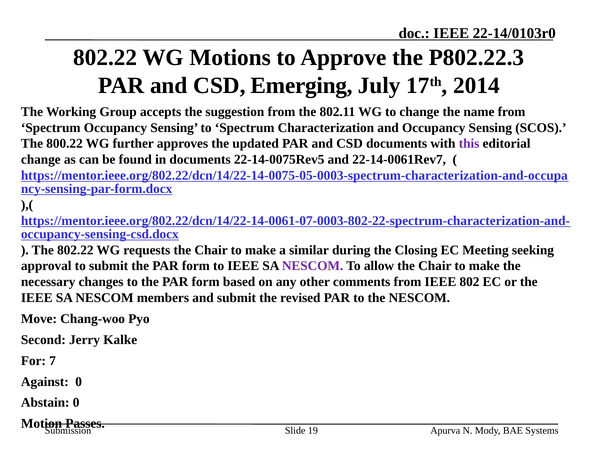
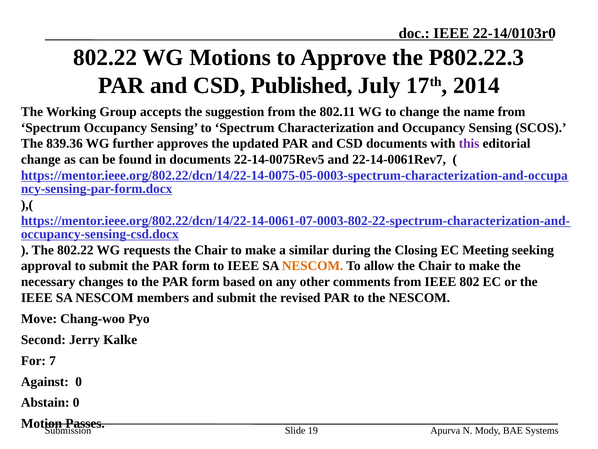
Emerging: Emerging -> Published (302, 85)
800.22: 800.22 -> 839.36 (65, 143)
NESCOM colour: purple -> orange (313, 266)
